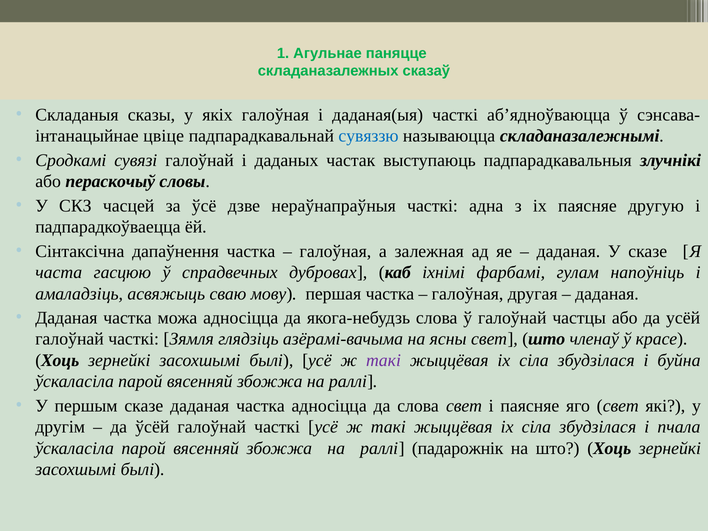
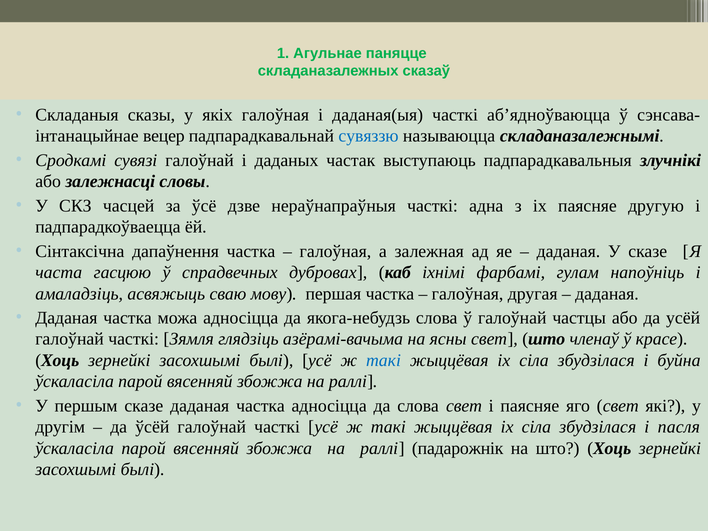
цвіце: цвіце -> вецер (164, 136)
пераскочыў: пераскочыў -> залежнасці (110, 182)
такі colour: purple -> blue (383, 360)
пчала: пчала -> пасля (679, 427)
